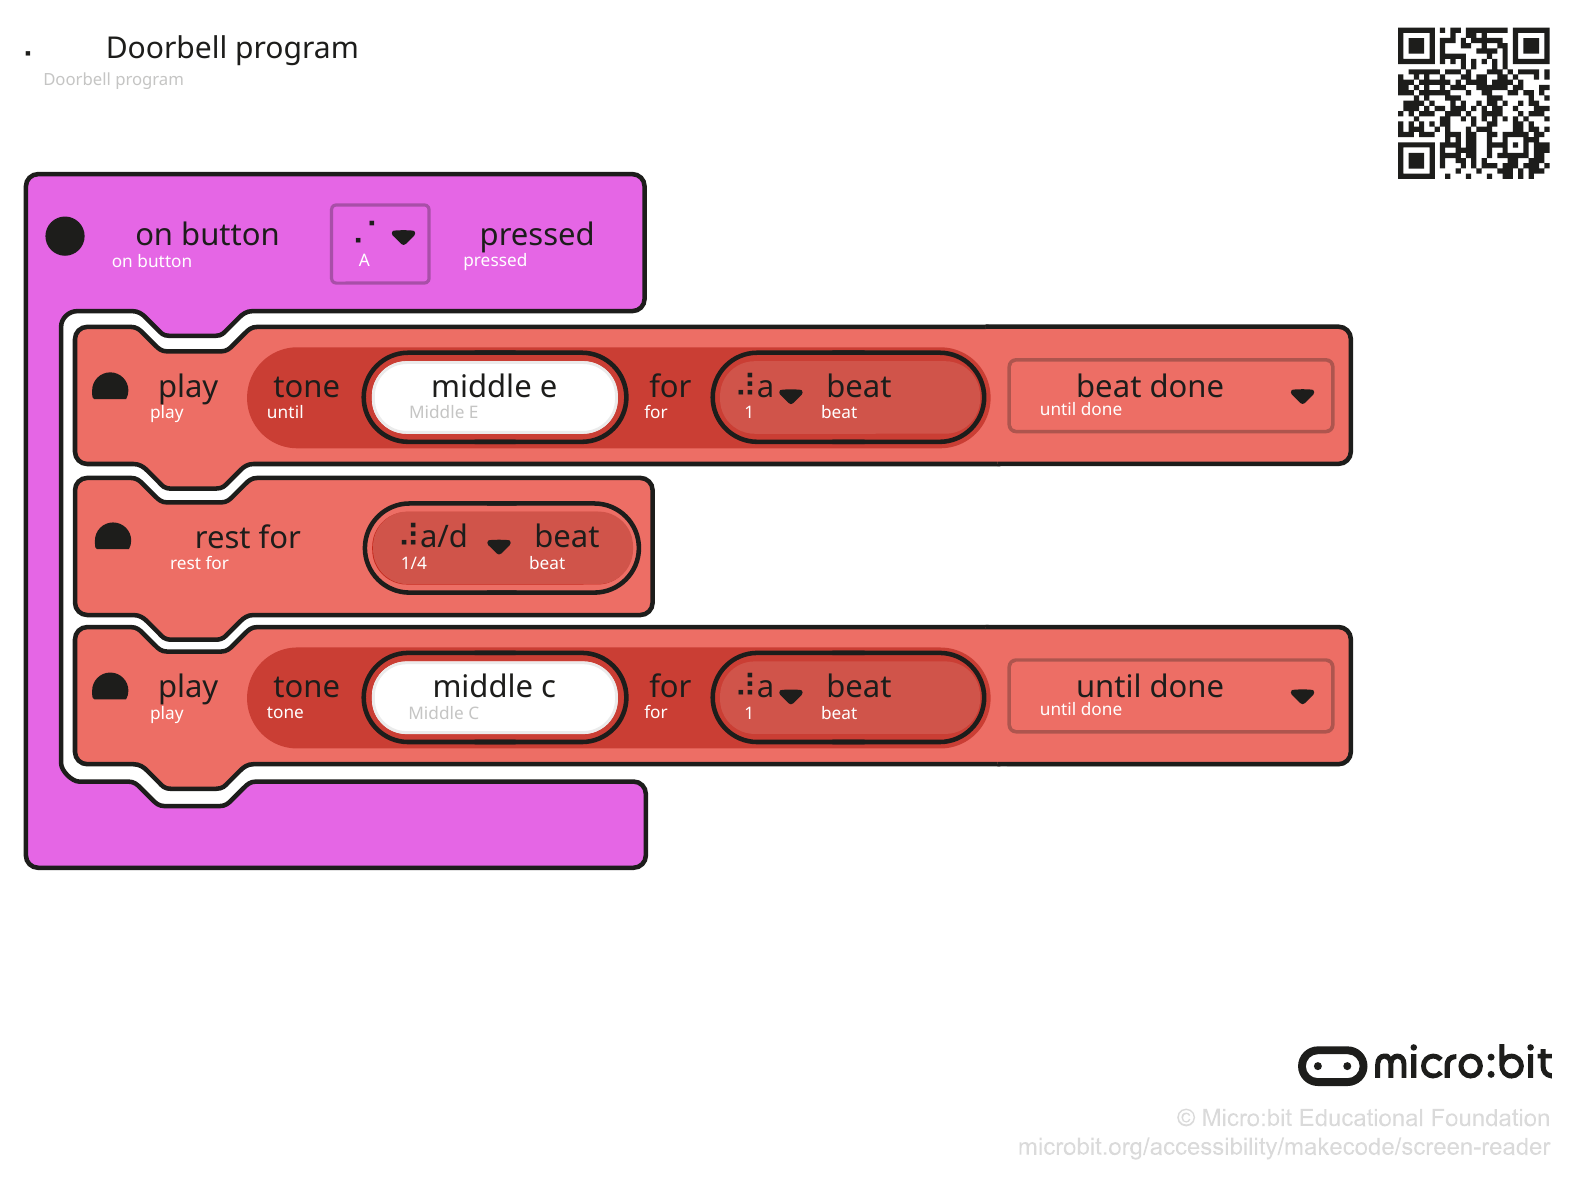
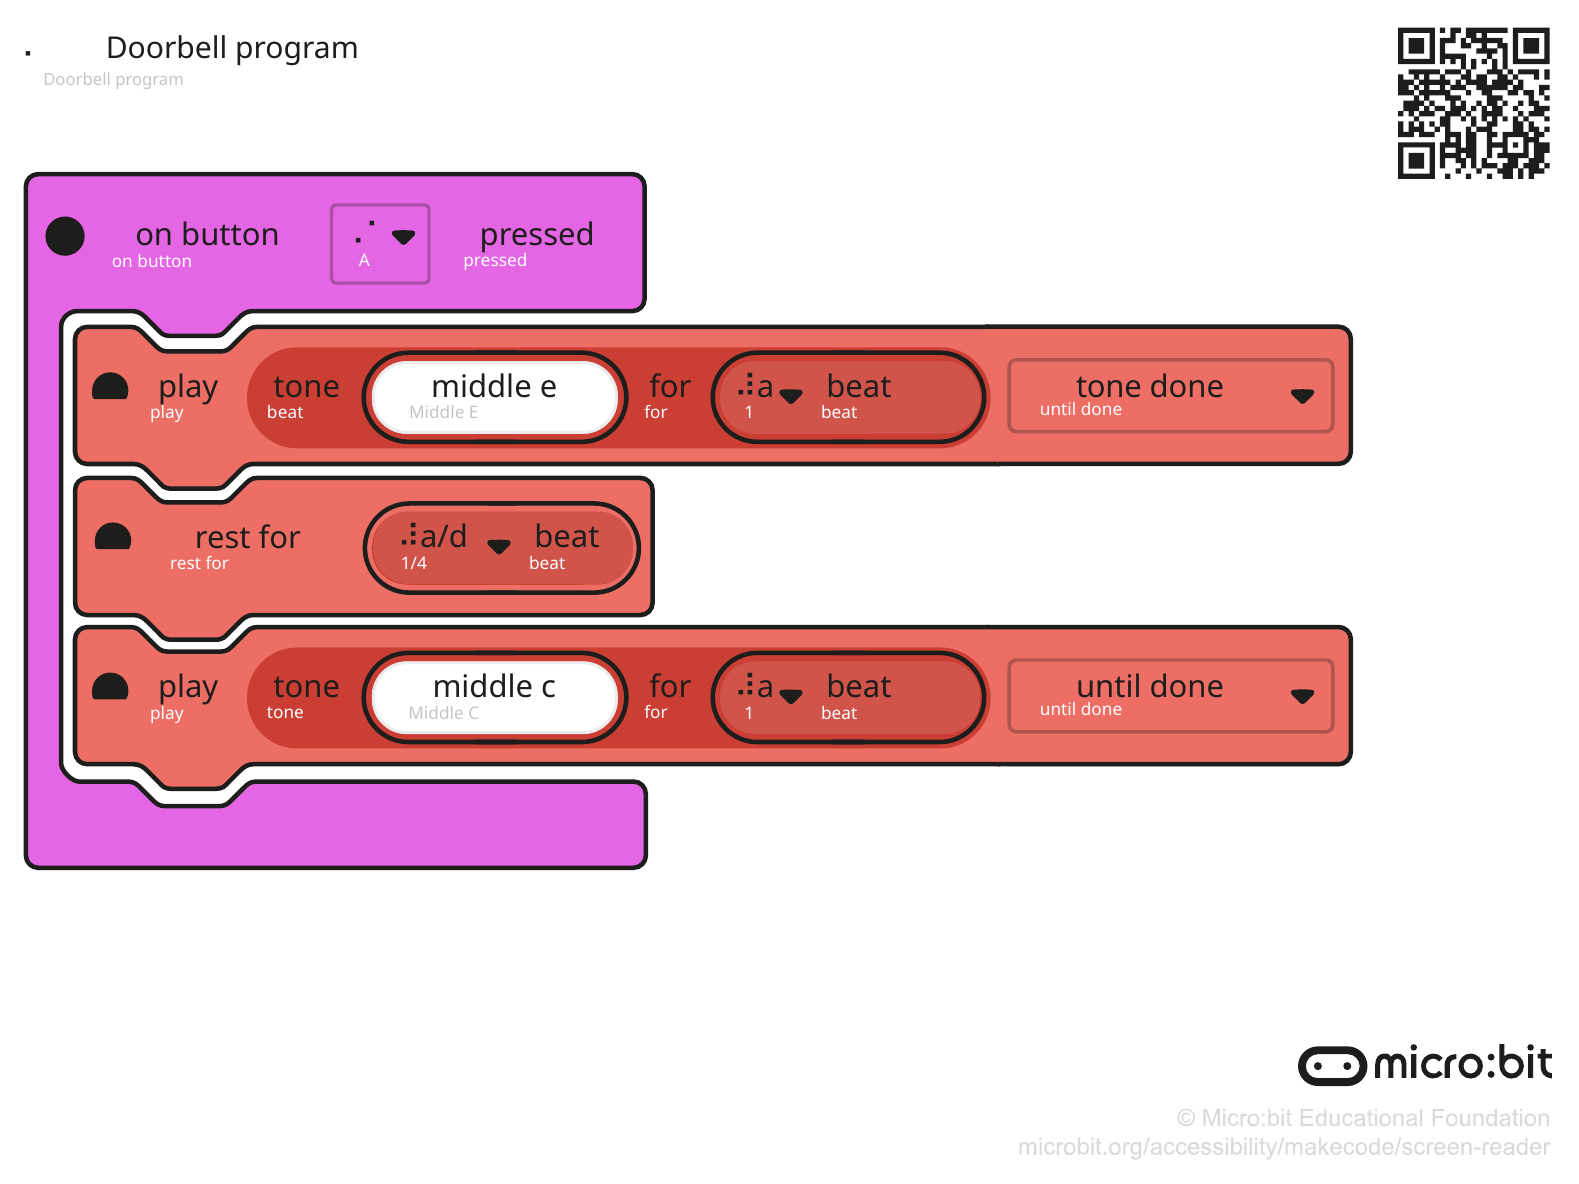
beat: beat -> tone (1109, 387)
until: until -> beat (285, 413)
